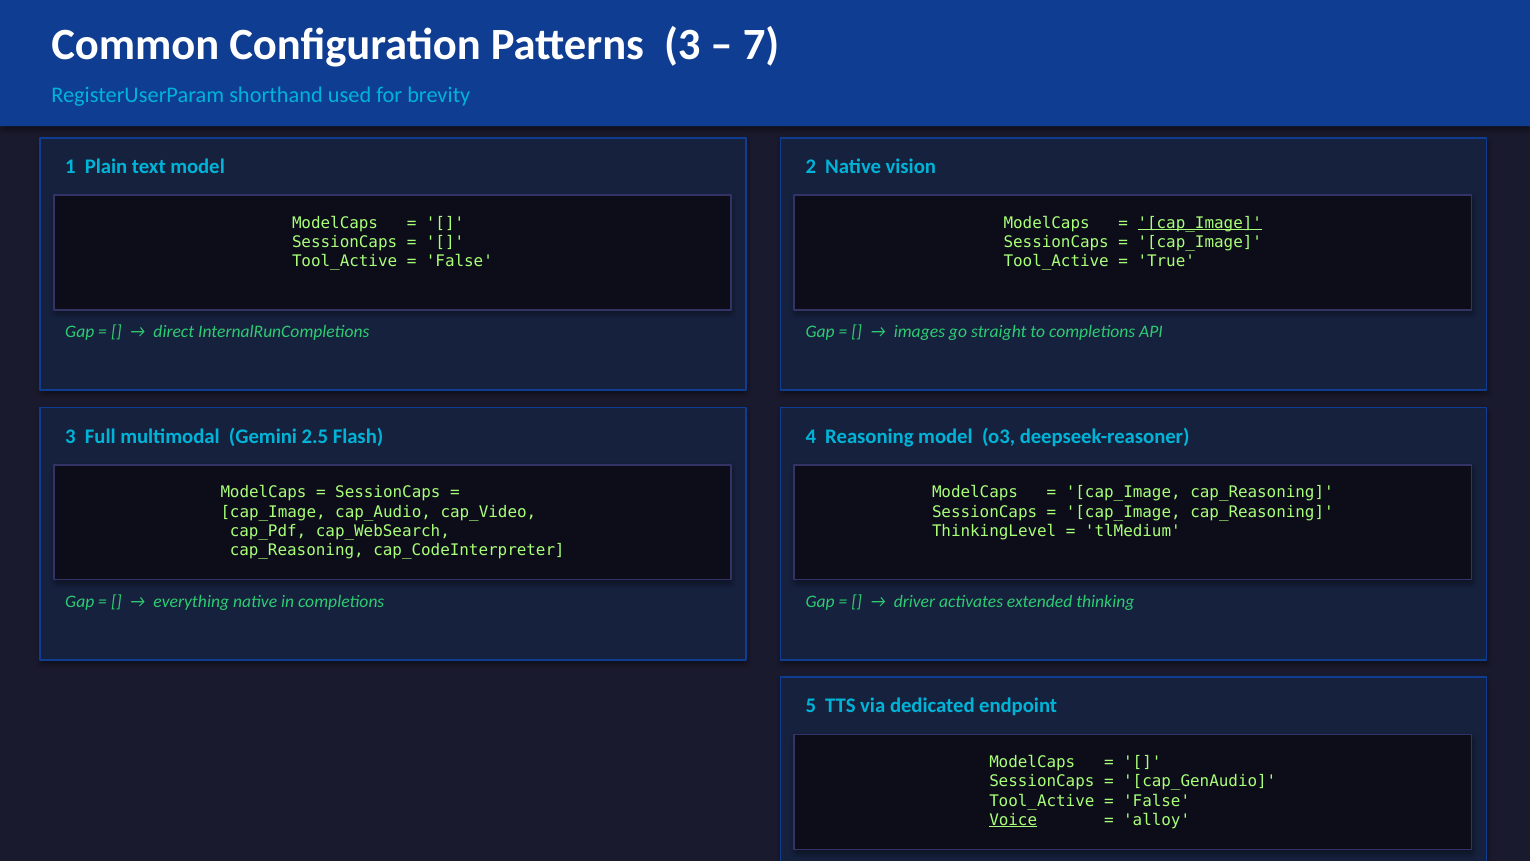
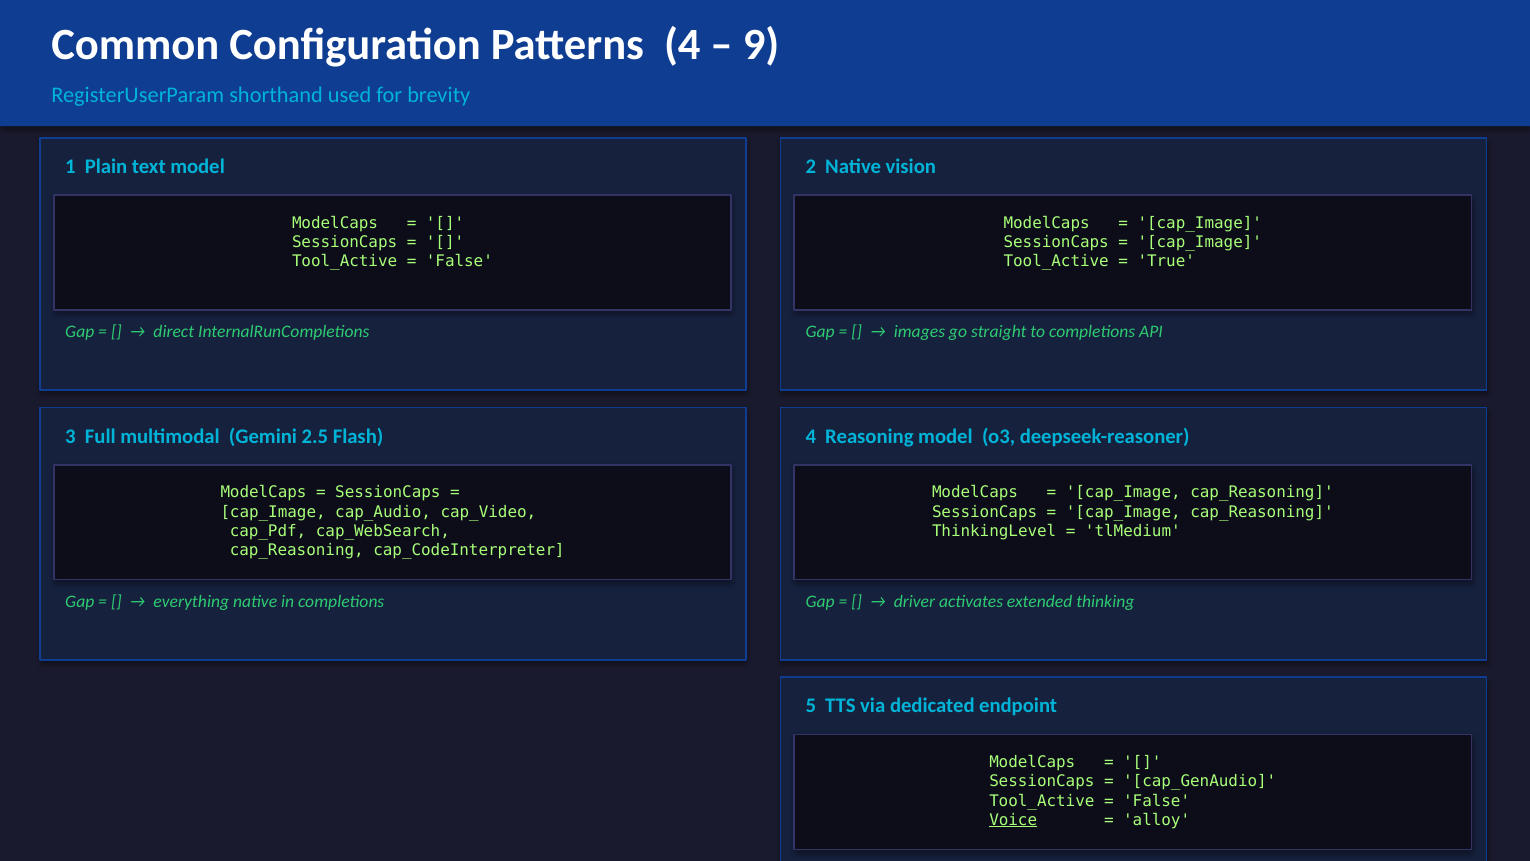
Patterns 3: 3 -> 4 (682, 45)
7: 7 -> 9 (761, 45)
cap_Image underline: present -> none (1200, 223)
